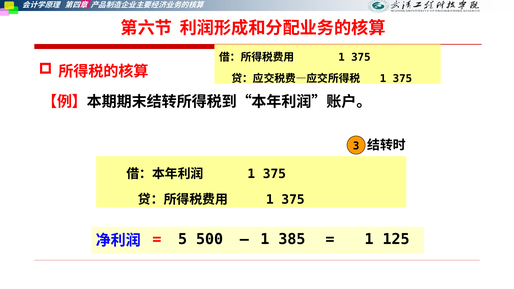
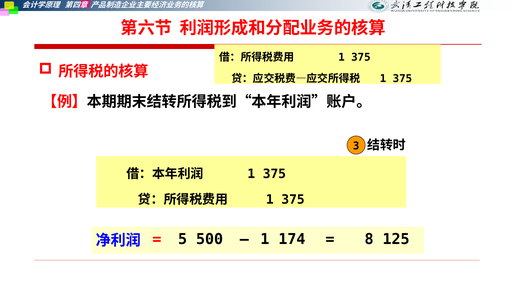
385: 385 -> 174 (292, 239)
1: 1 -> 8 (369, 239)
